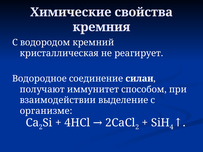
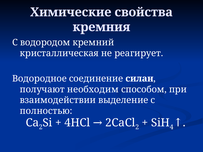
иммунитет: иммунитет -> необходим (93, 90)
организме: организме -> полностью (46, 111)
